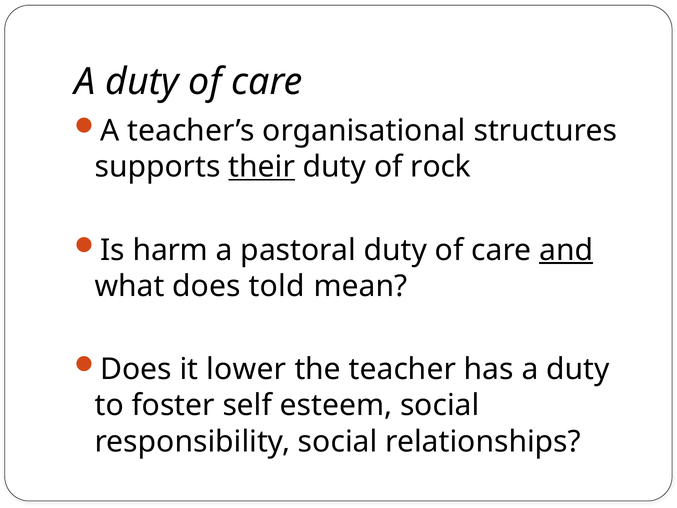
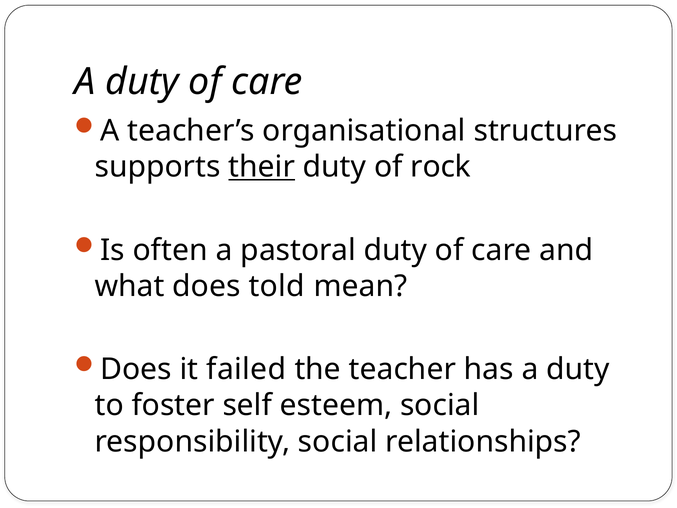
harm: harm -> often (170, 250)
and underline: present -> none (566, 250)
lower: lower -> failed (246, 369)
